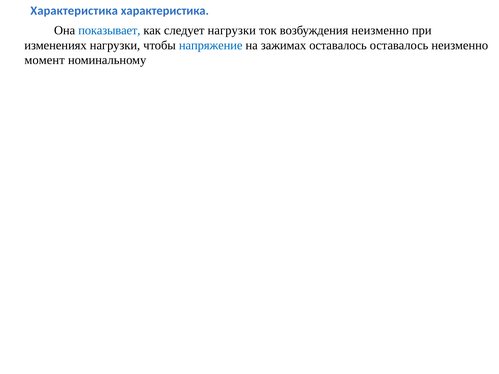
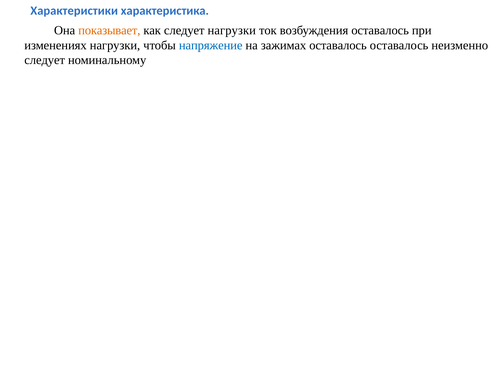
Характеристика: Характеристика -> Характеристики (74, 11)
показывает colour: blue -> orange (109, 30)
возбуждения неизменно: неизменно -> оставалось (380, 30)
момент: момент -> следует (45, 60)
